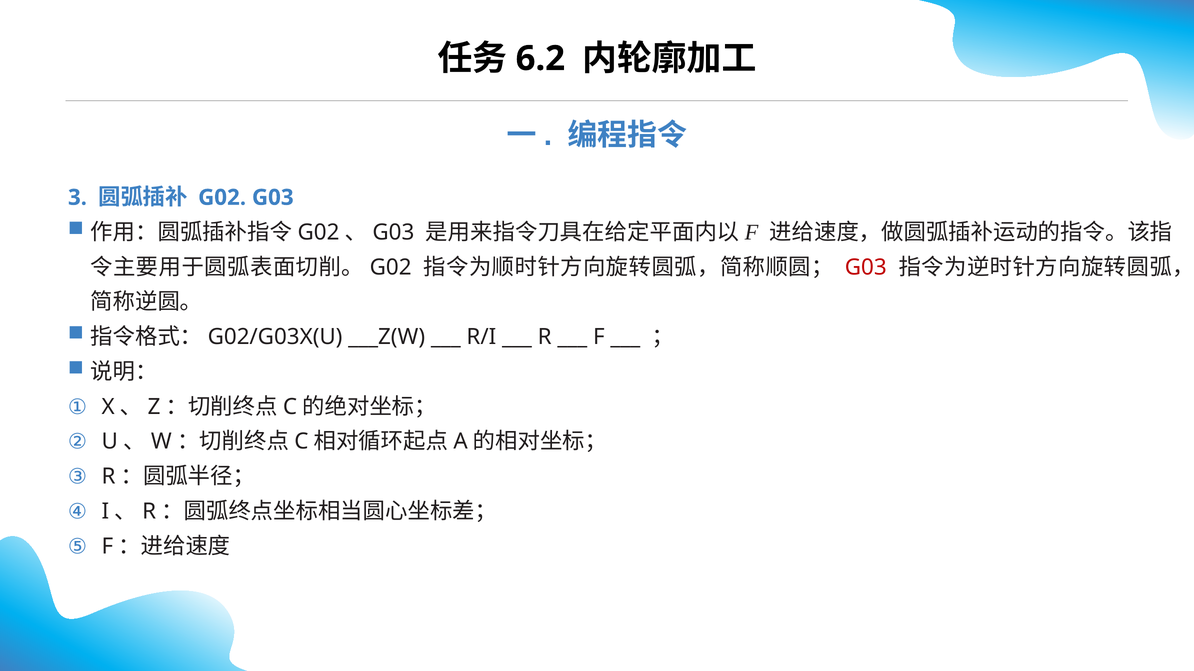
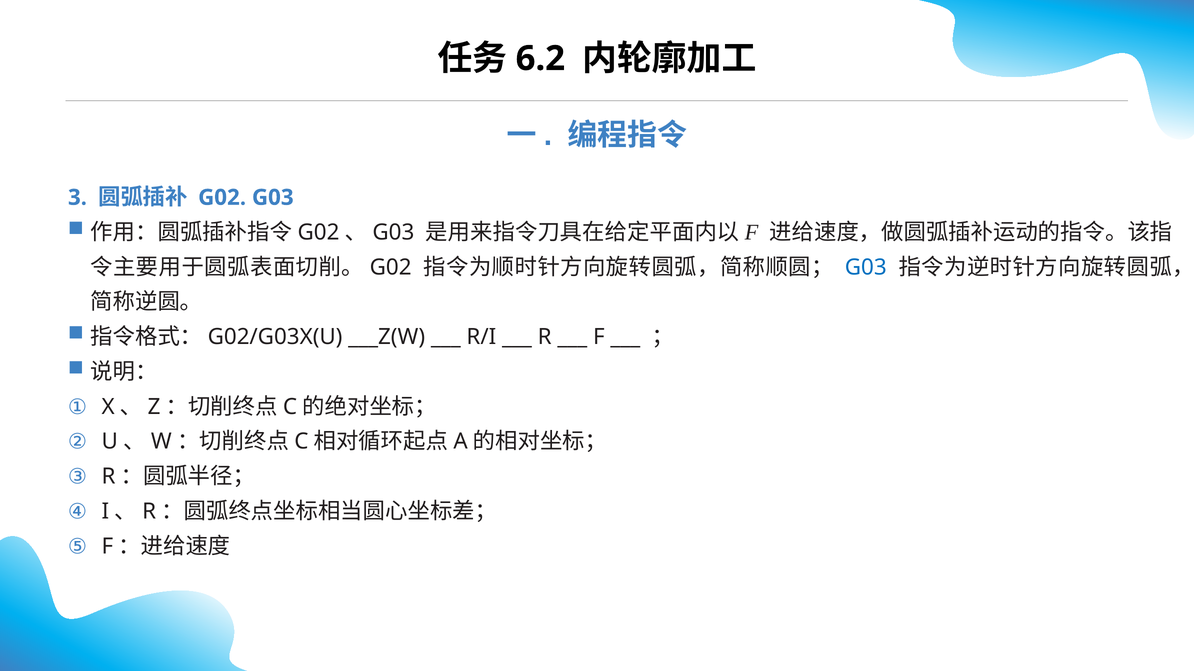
G03 colour: red -> blue (866, 267)
